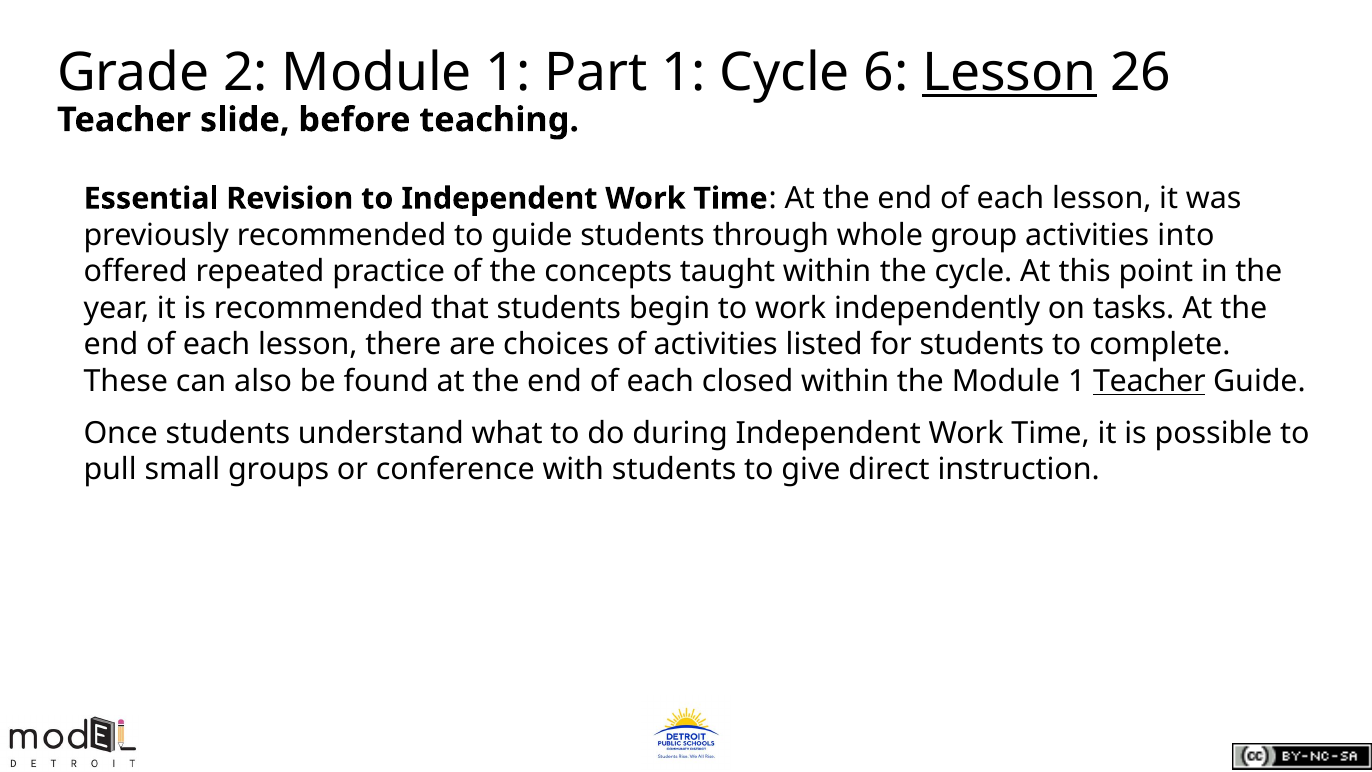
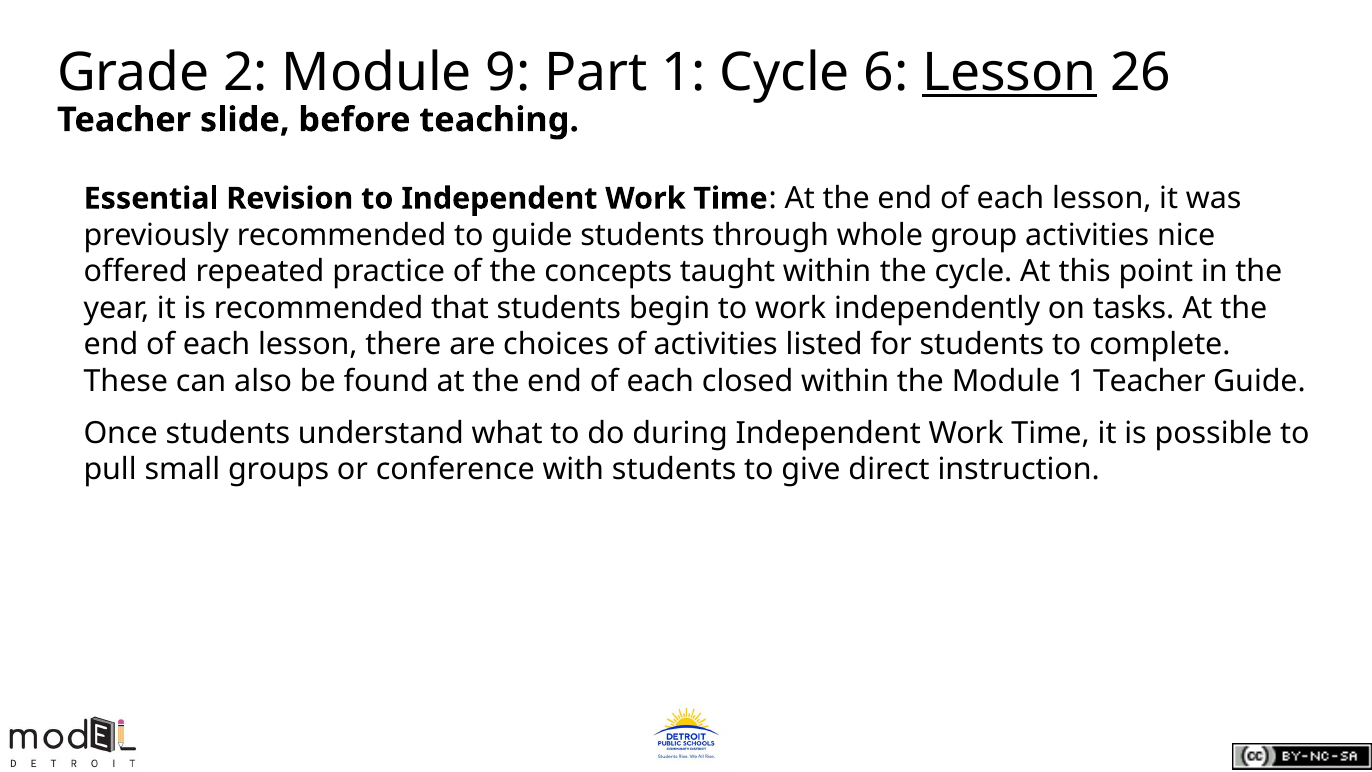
2 Module 1: 1 -> 9 (508, 72)
into: into -> nice (1186, 235)
Teacher underline: present -> none (1149, 381)
